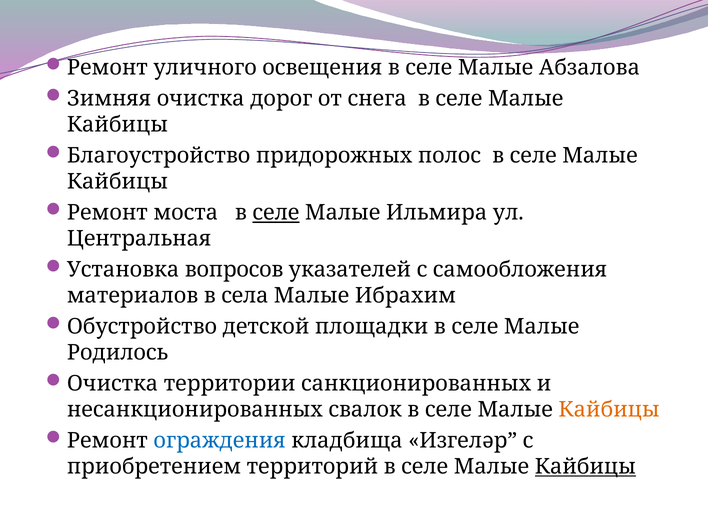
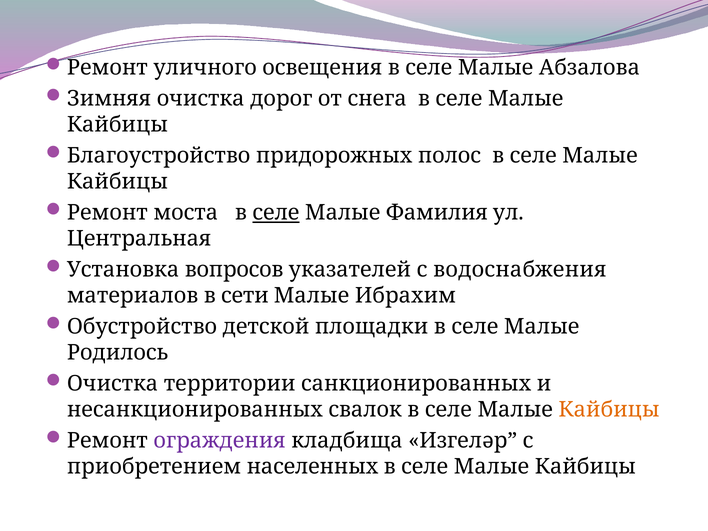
Ильмира: Ильмира -> Фамилия (437, 213)
самообложения: самообложения -> водоснабжения (520, 270)
села: села -> сети (245, 296)
ограждения colour: blue -> purple (220, 441)
территорий: территорий -> населенных (312, 467)
Кайбицы underline: present -> none (585, 467)
